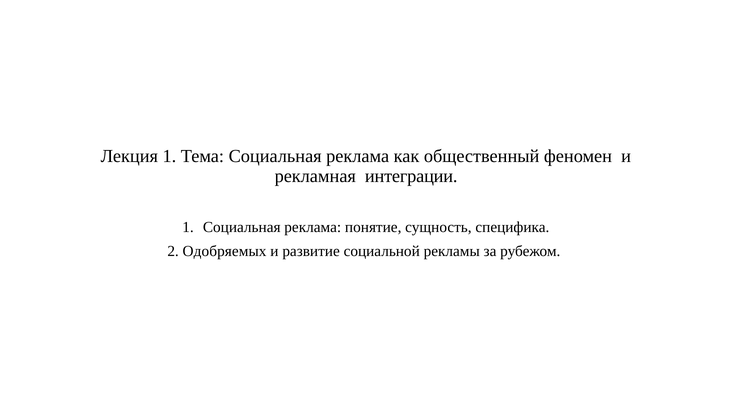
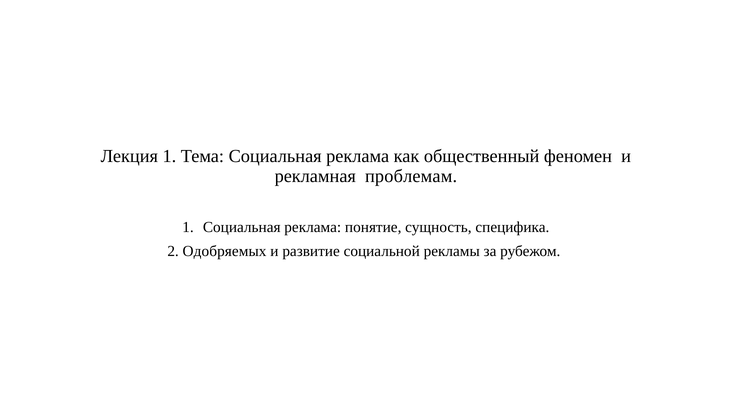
интеграции: интеграции -> проблемам (411, 176)
